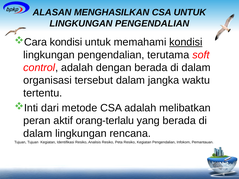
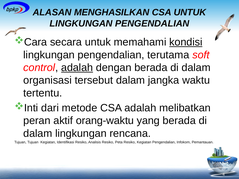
kondisi: kondisi -> secara (66, 42)
adalah underline: none -> present (77, 68)
orang-terlalu: orang-terlalu -> orang-waktu (105, 121)
